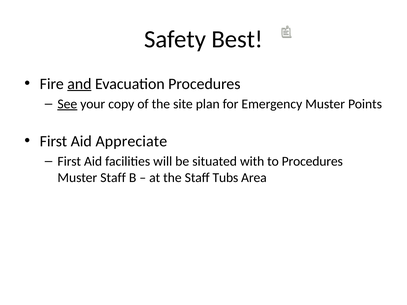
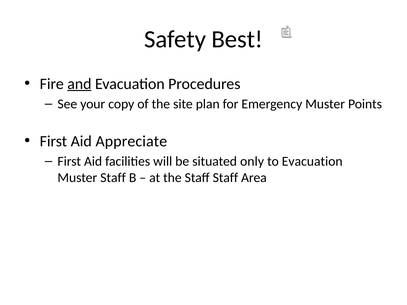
See underline: present -> none (67, 104)
with: with -> only (252, 162)
to Procedures: Procedures -> Evacuation (312, 162)
Staff Tubs: Tubs -> Staff (225, 178)
